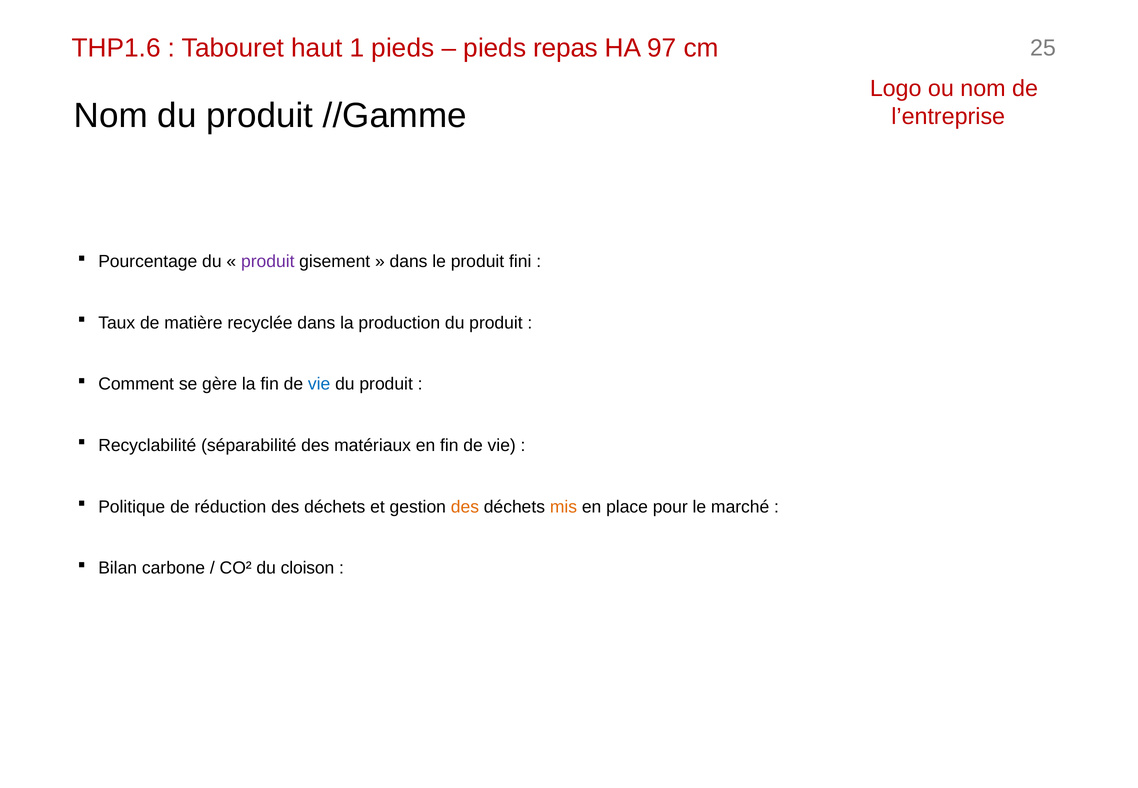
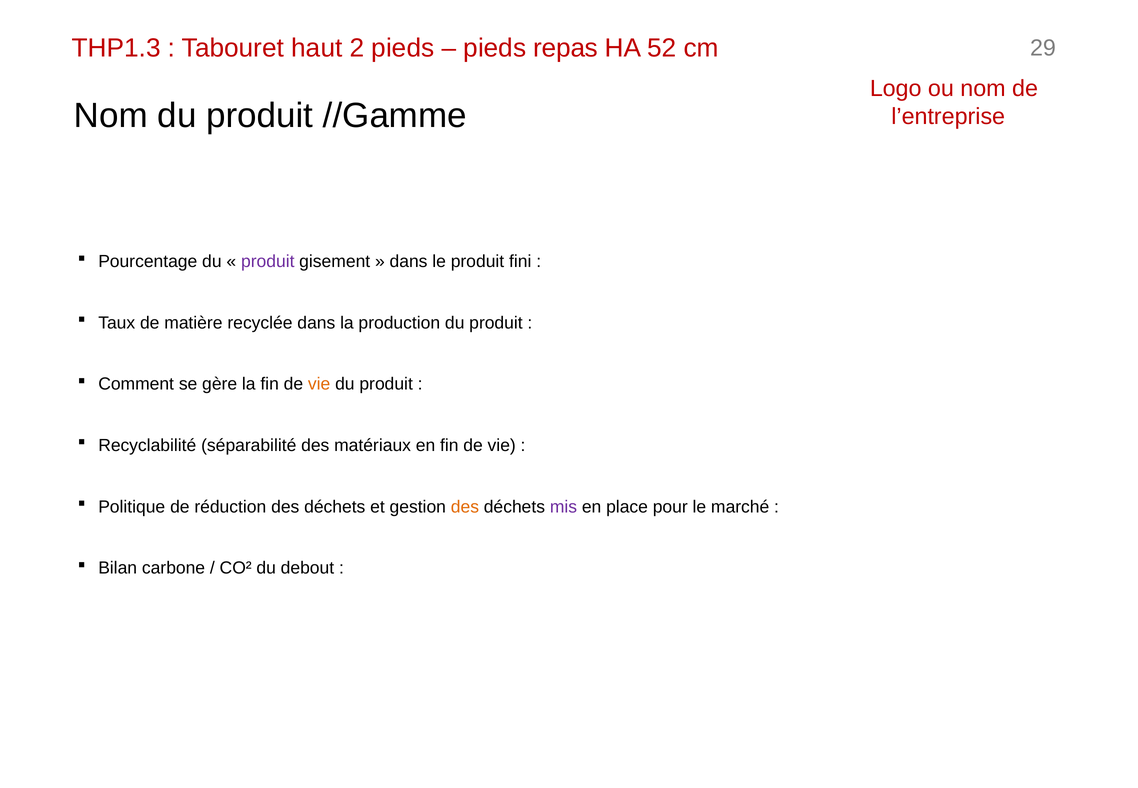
THP1.6: THP1.6 -> THP1.3 (116, 48)
1: 1 -> 2 (357, 48)
97: 97 -> 52 (662, 48)
25: 25 -> 29 (1043, 48)
vie colour: blue -> orange (319, 384)
mis colour: orange -> purple (563, 507)
cloison: cloison -> debout (307, 568)
